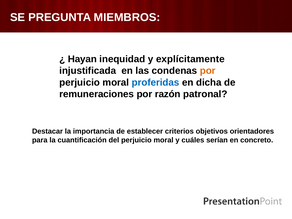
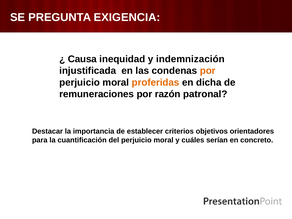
MIEMBROS: MIEMBROS -> EXIGENCIA (127, 17)
Hayan: Hayan -> Causa (82, 59)
explícitamente: explícitamente -> indemnización (190, 59)
proferidas colour: blue -> orange (156, 82)
